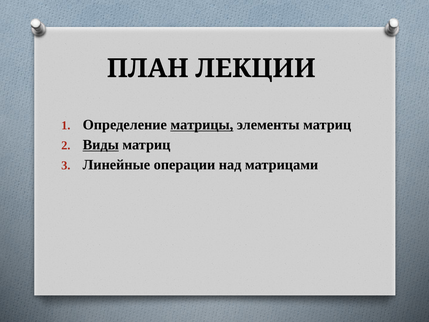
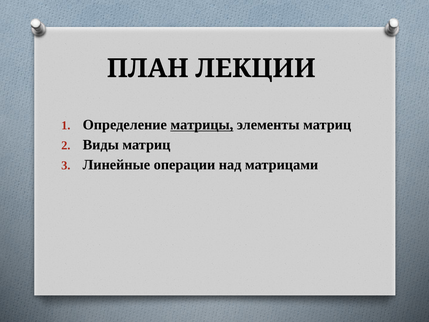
Виды underline: present -> none (101, 145)
